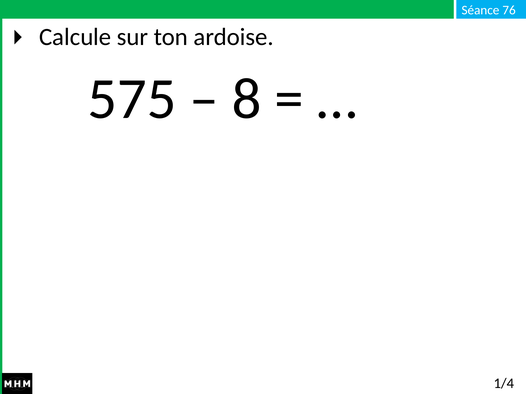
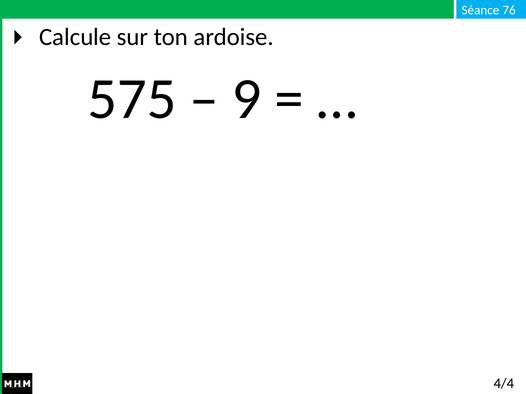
8: 8 -> 9 (246, 99)
1/4: 1/4 -> 4/4 (504, 384)
